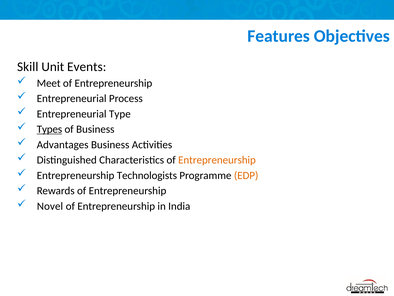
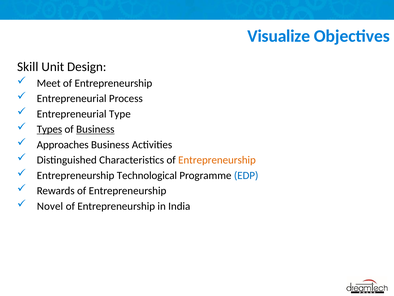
Features: Features -> Visualize (279, 36)
Events: Events -> Design (87, 67)
Business underline: none -> present (95, 129)
Advantages: Advantages -> Approaches (63, 144)
Technologists: Technologists -> Technological (147, 175)
EDP colour: orange -> blue (246, 175)
